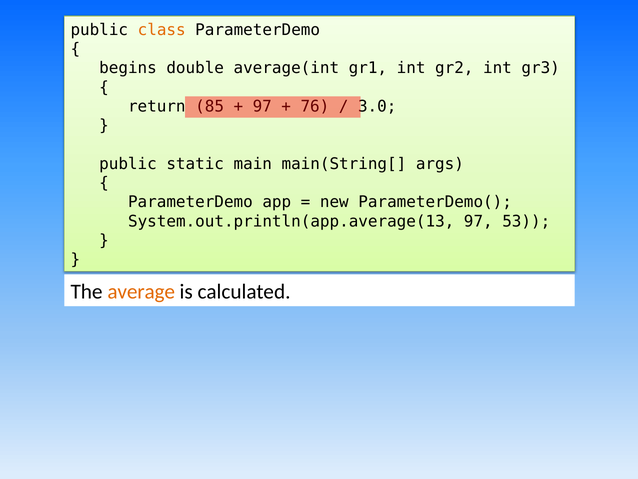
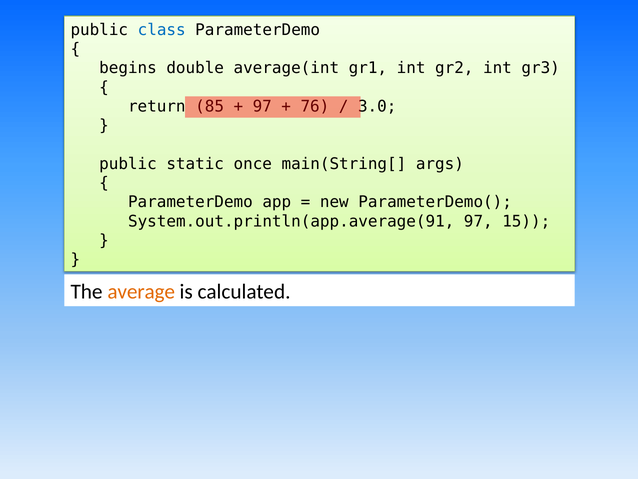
class colour: orange -> blue (162, 30)
main: main -> once (253, 164)
System.out.println(app.average(13: System.out.println(app.average(13 -> System.out.println(app.average(91 (291, 221)
53: 53 -> 15 (526, 221)
